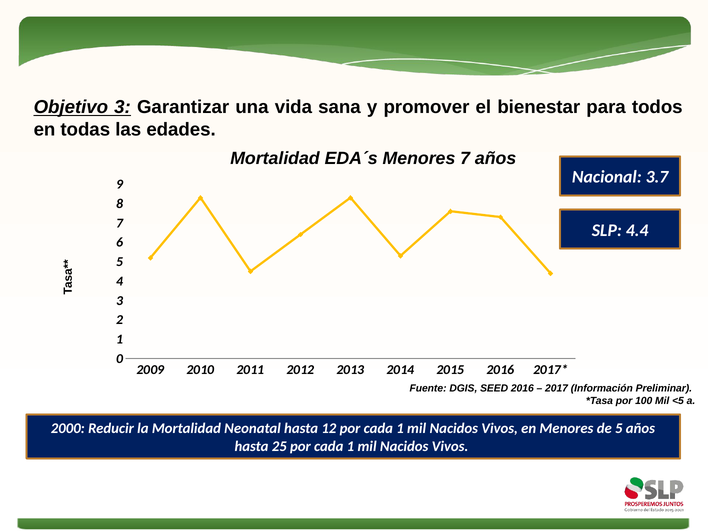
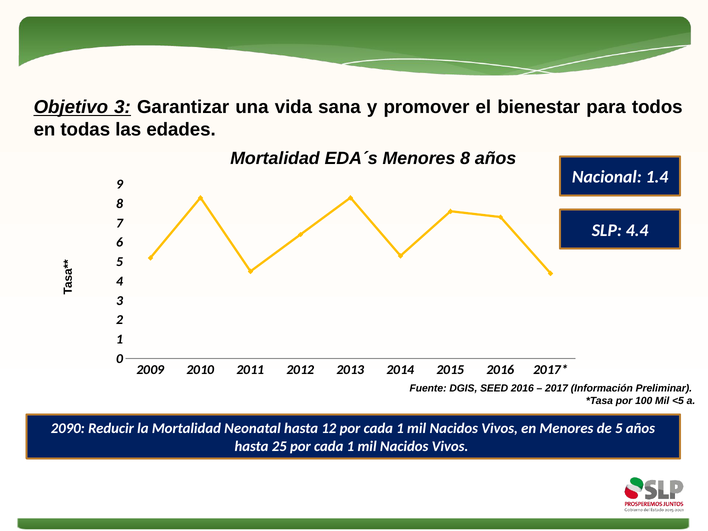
Menores 7: 7 -> 8 (465, 159)
3.7: 3.7 -> 1.4 (657, 177)
2000: 2000 -> 2090 (68, 429)
